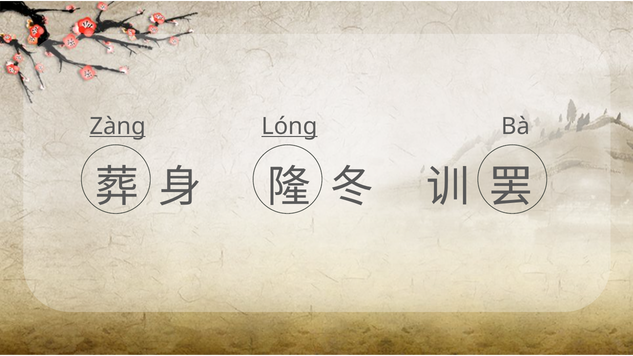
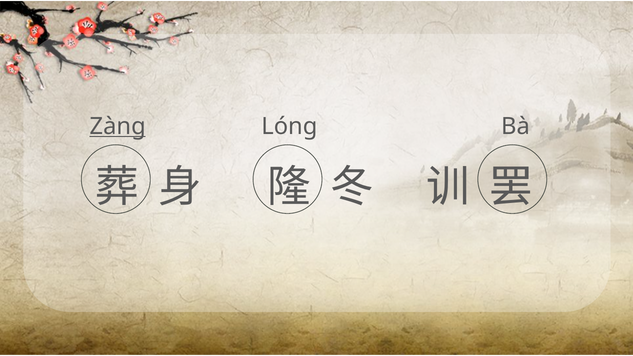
Lóng underline: present -> none (289, 126)
